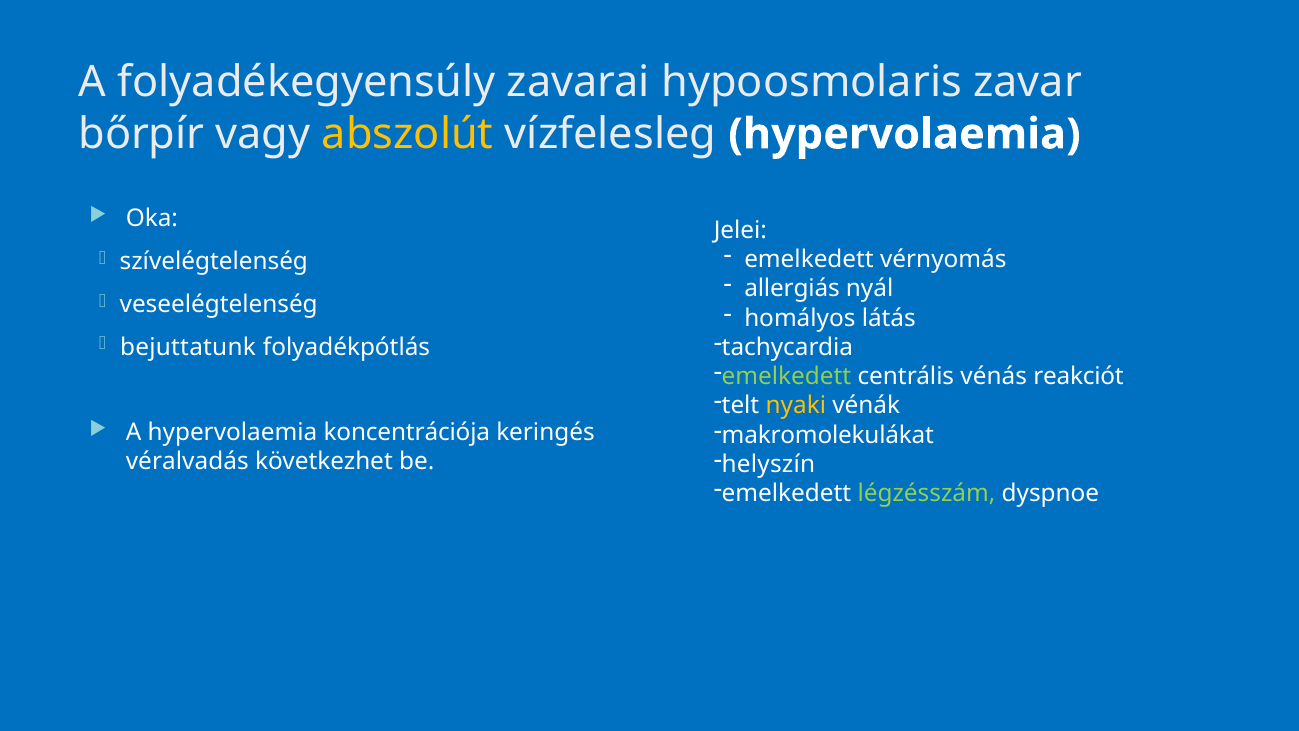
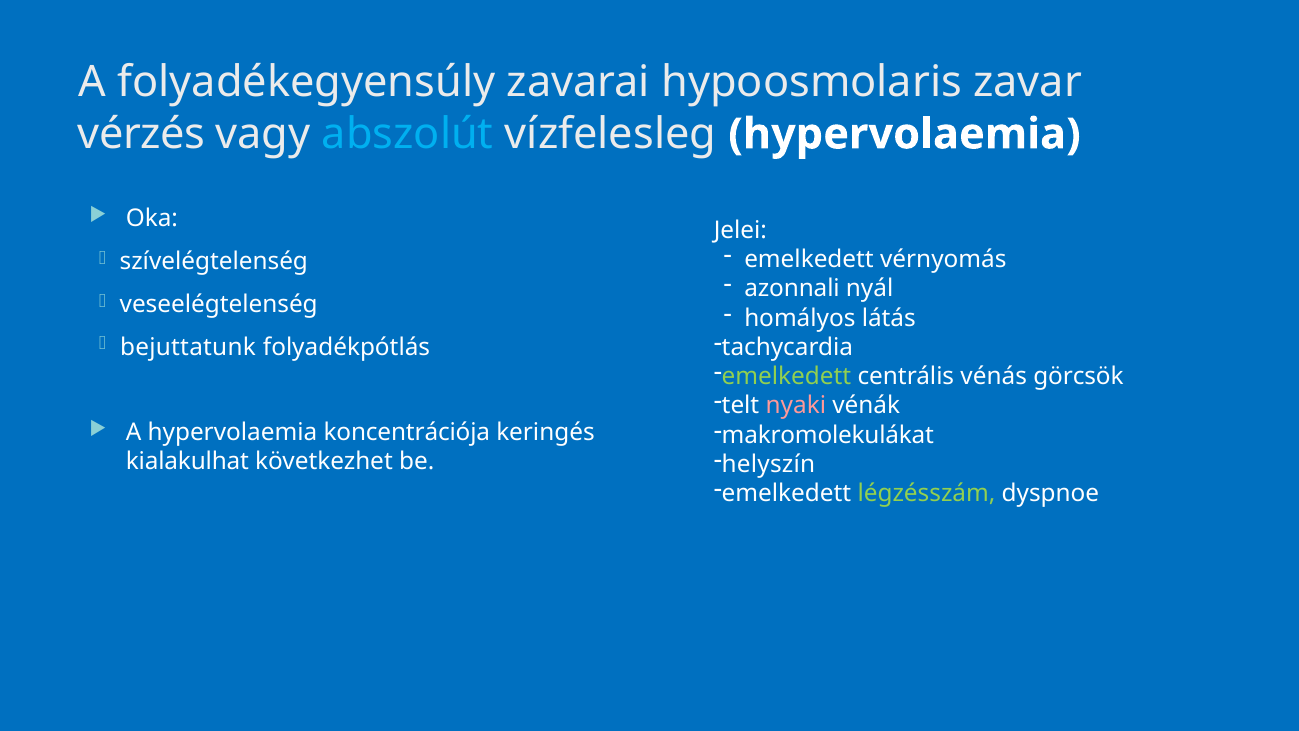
bőrpír: bőrpír -> vérzés (142, 134)
abszolút colour: yellow -> light blue (408, 134)
allergiás: allergiás -> azonnali (792, 289)
reakciót: reakciót -> görcsök (1078, 376)
nyaki colour: yellow -> pink (796, 406)
véralvadás: véralvadás -> kialakulhat (187, 462)
